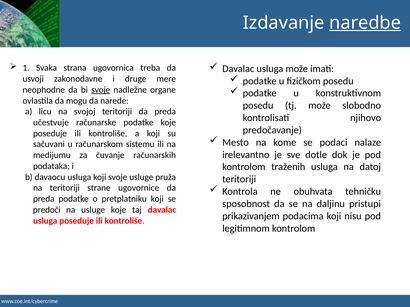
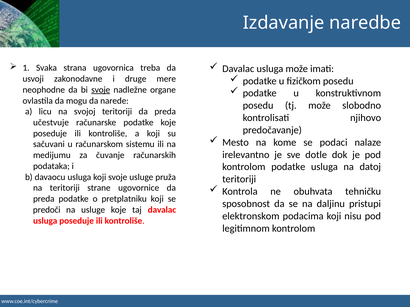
naredbe underline: present -> none (365, 23)
kontrolom traženih: traženih -> podatke (288, 167)
prikazivanjem: prikazivanjem -> elektronskom (251, 216)
